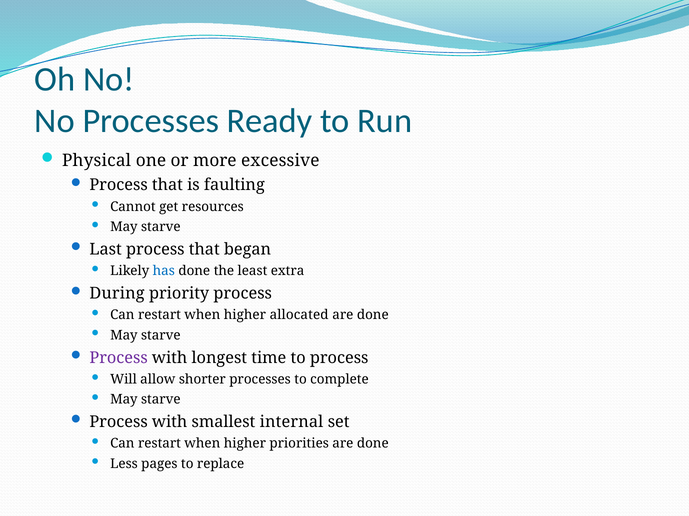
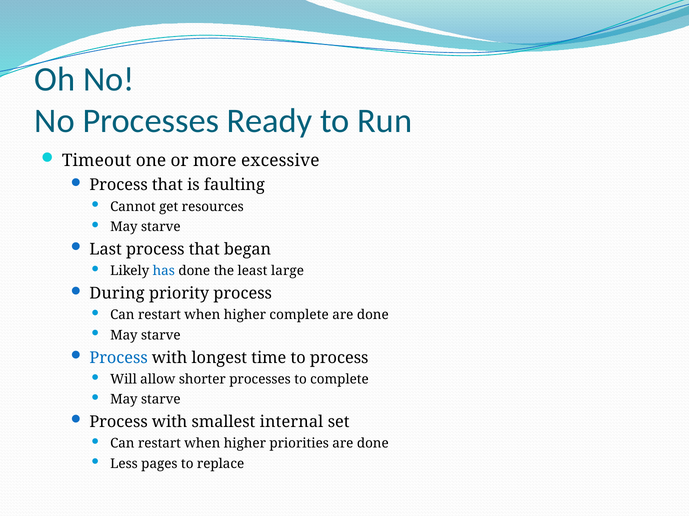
Physical: Physical -> Timeout (97, 161)
extra: extra -> large (288, 271)
higher allocated: allocated -> complete (299, 316)
Process colour: purple -> blue (119, 358)
